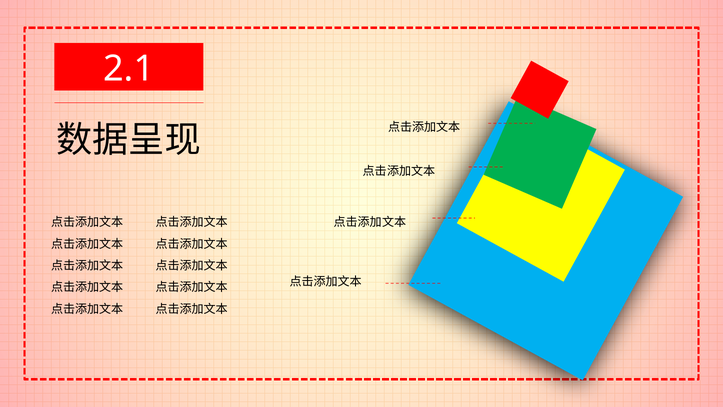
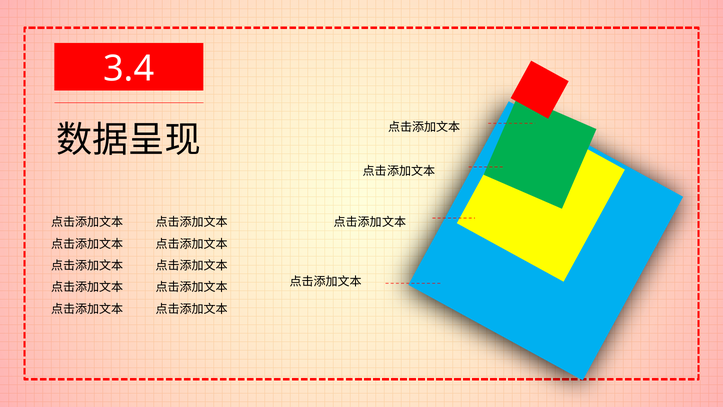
2.1: 2.1 -> 3.4 (129, 69)
